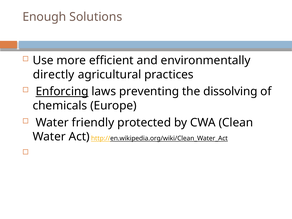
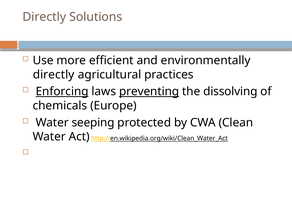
Enough: Enough -> Directly (44, 17)
preventing underline: none -> present (149, 91)
friendly: friendly -> seeping (93, 123)
